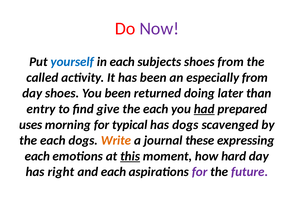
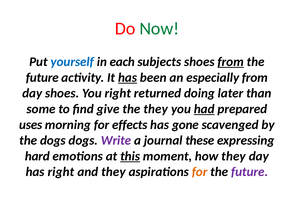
Now colour: purple -> green (159, 28)
from underline: none -> present (231, 62)
called: called -> future (42, 77)
has underline: none -> present (128, 77)
You been: been -> right (118, 93)
entry: entry -> some (41, 109)
each: each -> they (156, 109)
typical: typical -> effects (130, 124)
has dogs: dogs -> gone (185, 124)
each: each -> dogs (53, 140)
Write colour: orange -> purple (116, 140)
each: each -> hard (37, 156)
how hard: hard -> they (234, 156)
and each: each -> they (113, 171)
for colour: purple -> orange (200, 171)
